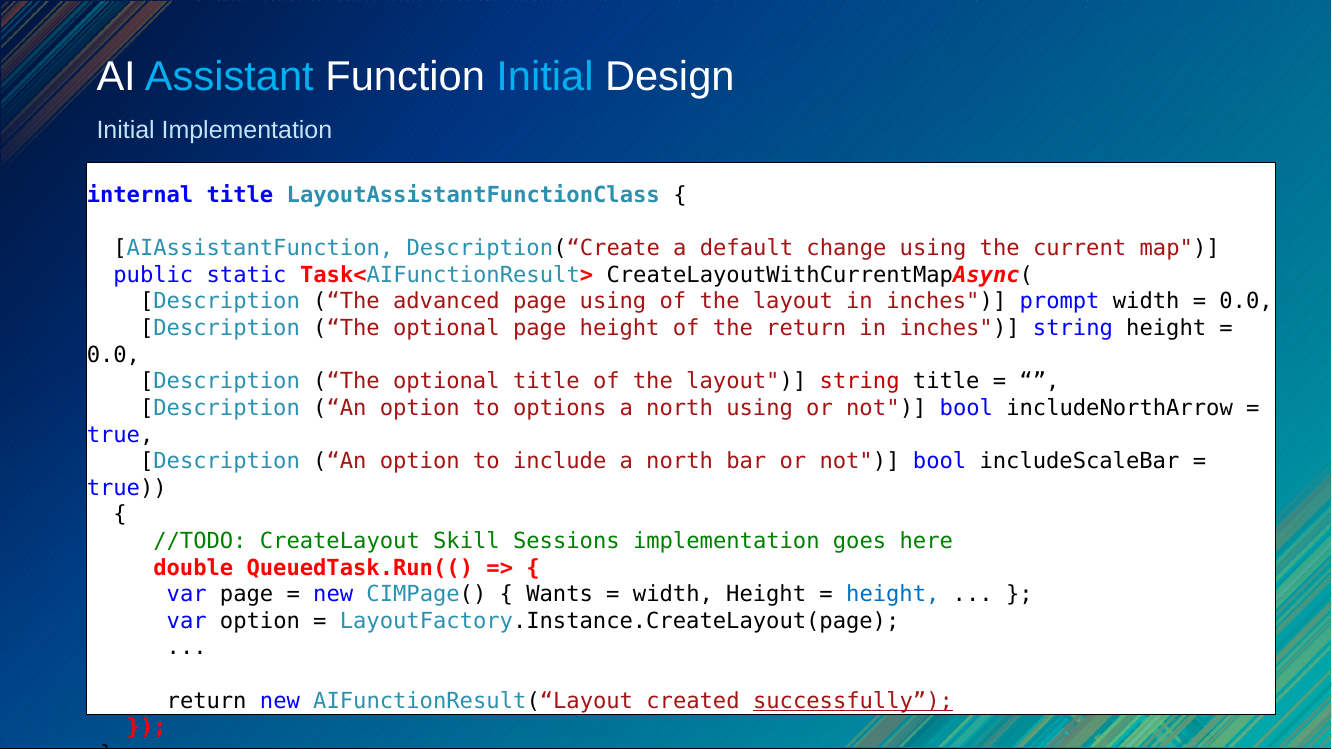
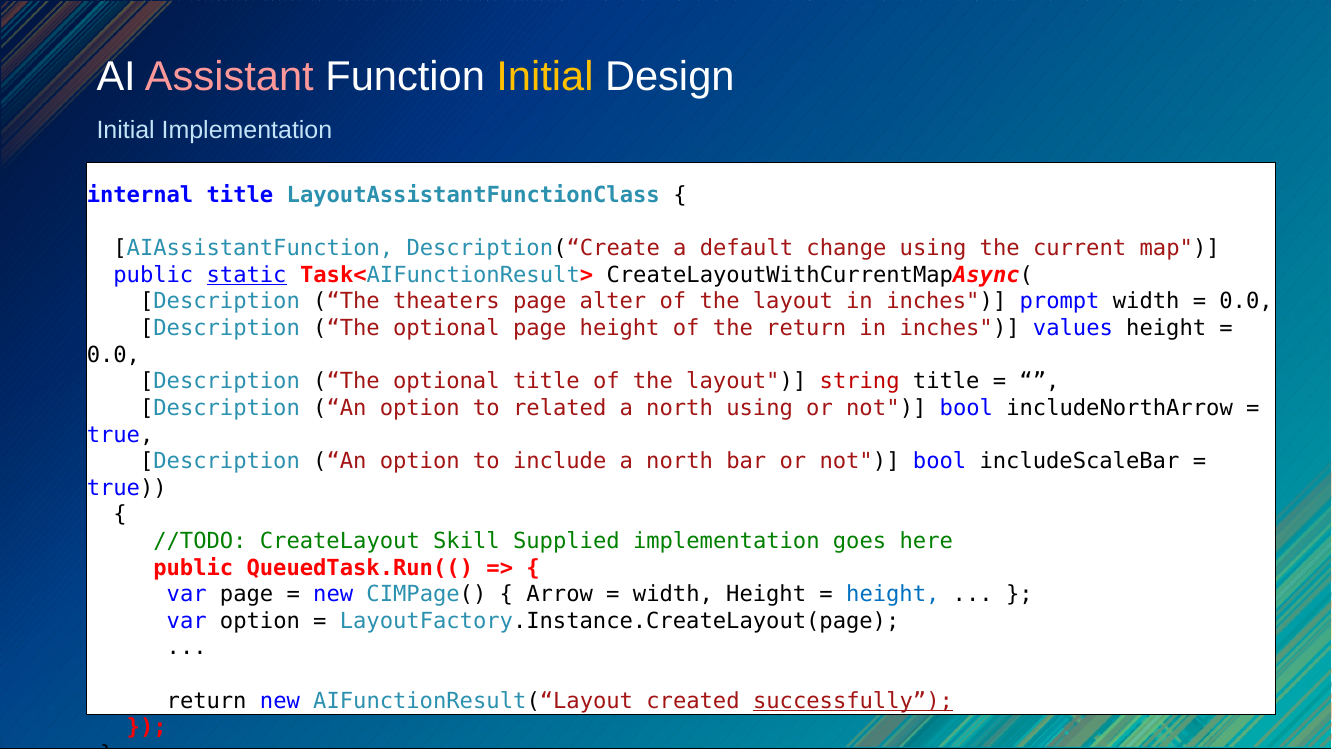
Assistant colour: light blue -> pink (229, 77)
Initial colour: light blue -> yellow (545, 77)
static underline: none -> present (247, 275)
advanced: advanced -> theaters (446, 302)
page using: using -> alter (613, 302)
inches string: string -> values (1073, 328)
options: options -> related (560, 408)
Sessions: Sessions -> Supplied (566, 541)
double: double -> public (193, 568)
Wants: Wants -> Arrow (560, 595)
